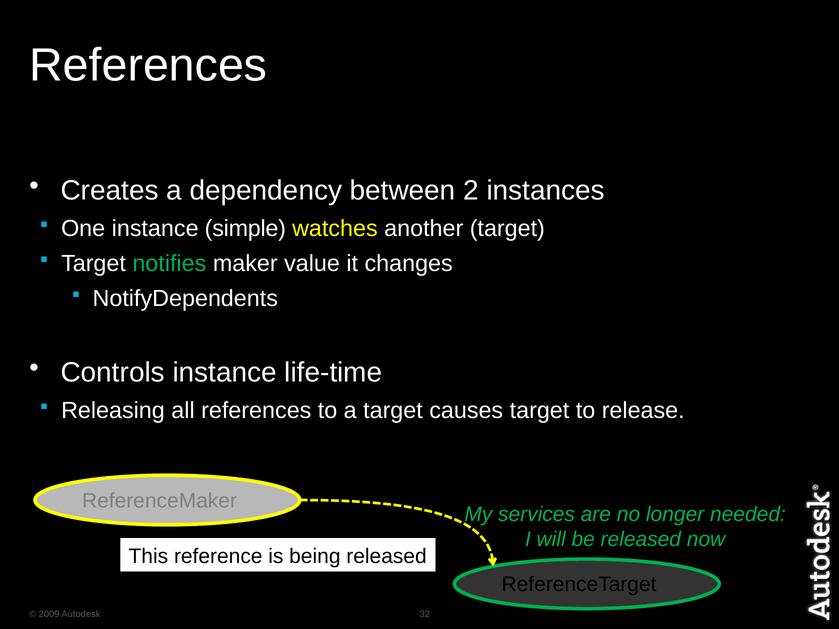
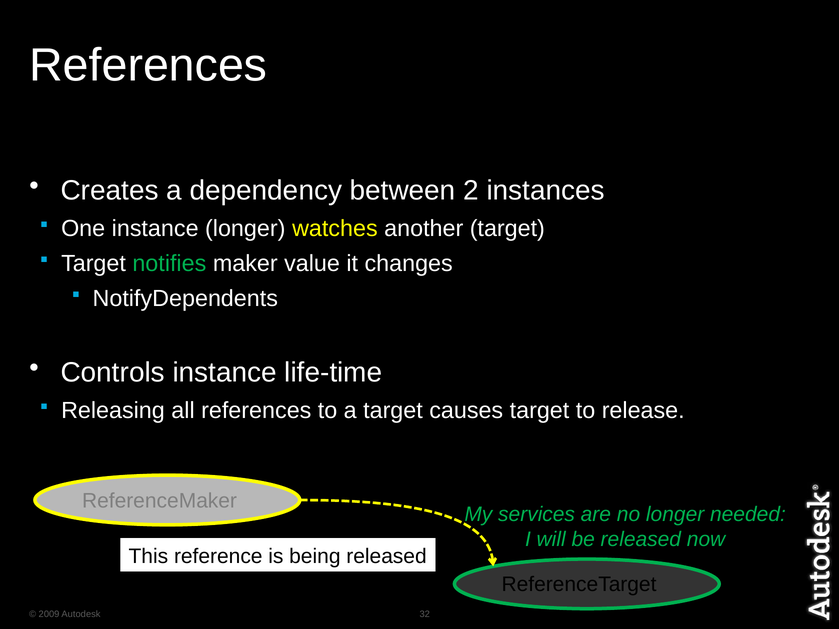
instance simple: simple -> longer (245, 229)
